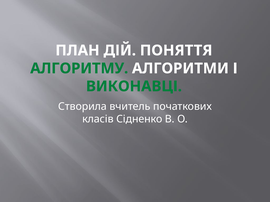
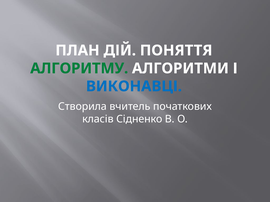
ВИКОНАВЦІ colour: green -> blue (134, 87)
